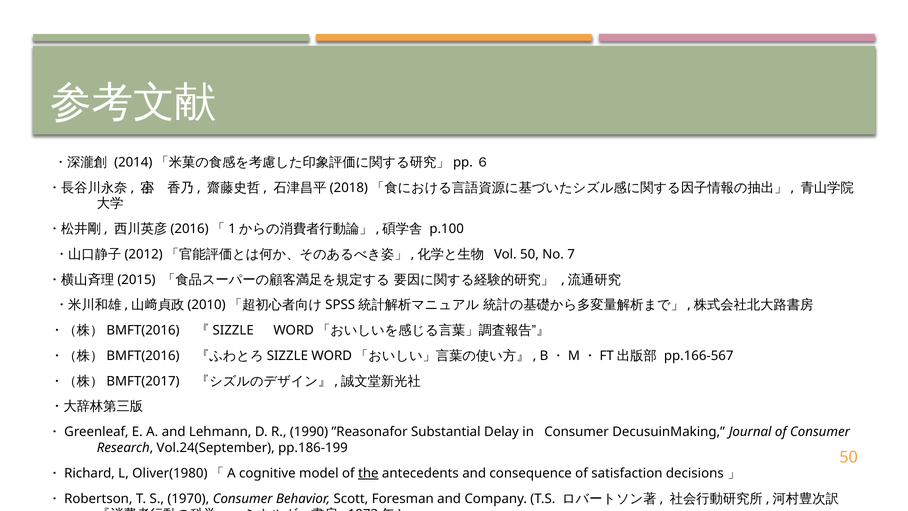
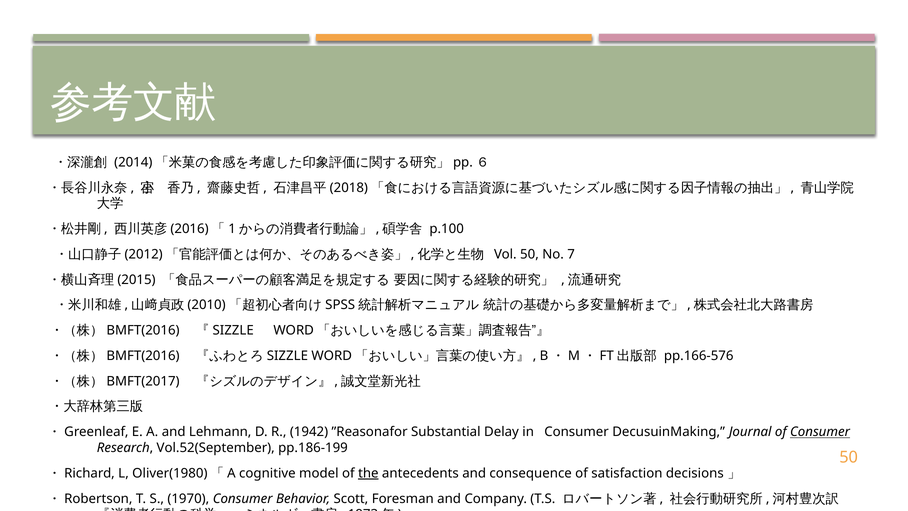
pp.166-567: pp.166-567 -> pp.166-576 (699, 356)
1990: 1990 -> 1942 (309, 432)
Consumer underline: none -> present (820, 432)
Vol.24(September: Vol.24(September -> Vol.52(September (216, 448)
